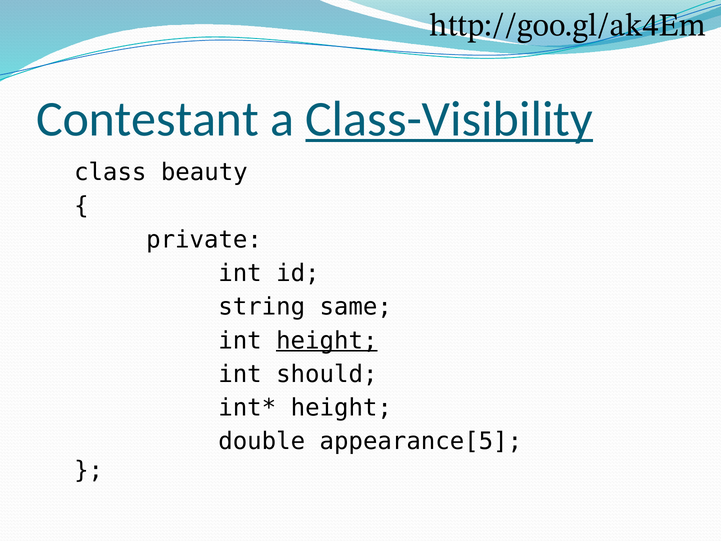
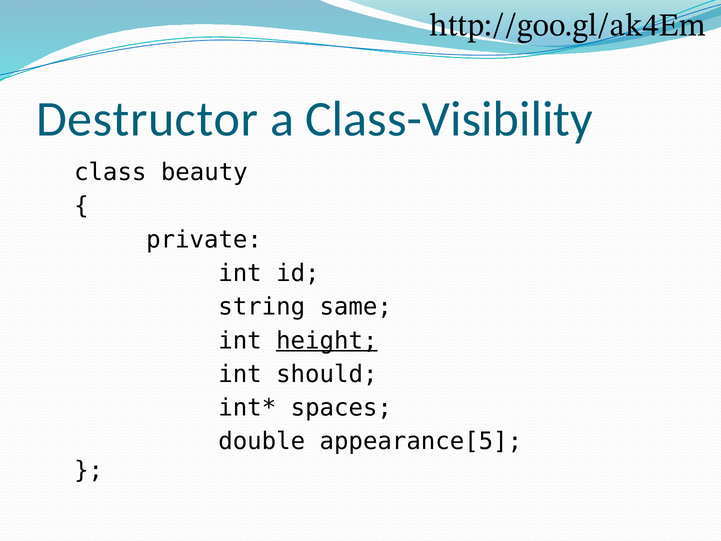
Contestant: Contestant -> Destructor (147, 119)
Class-Visibility underline: present -> none (449, 119)
height: height -> spaces (341, 408)
